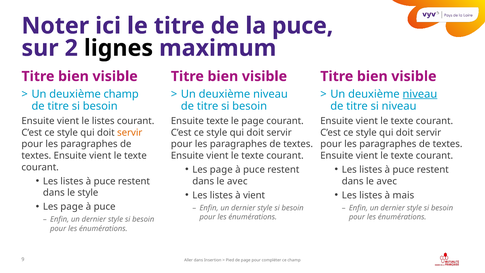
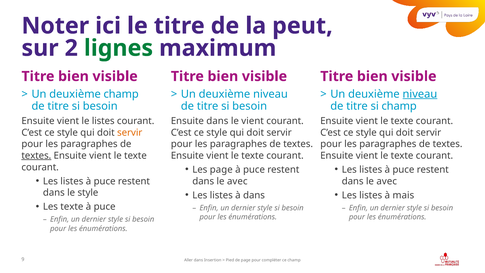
la puce: puce -> peut (302, 26)
lignes colour: black -> green (118, 48)
si niveau: niveau -> champ (399, 106)
Ensuite texte: texte -> dans (217, 121)
le page: page -> vient (253, 121)
textes underline: none -> present (36, 156)
à vient: vient -> dans (254, 195)
page: page -> texte (72, 207)
